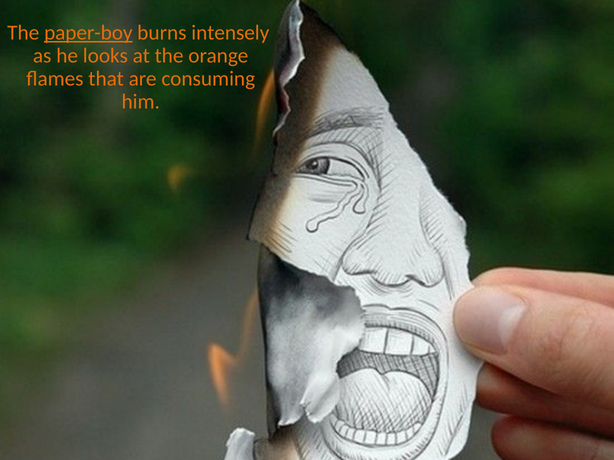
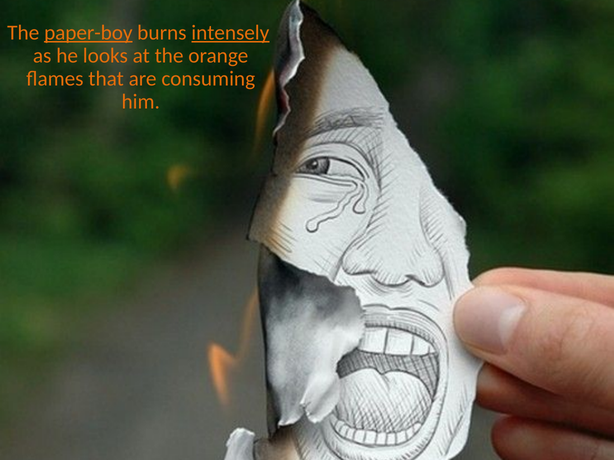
intensely underline: none -> present (230, 33)
